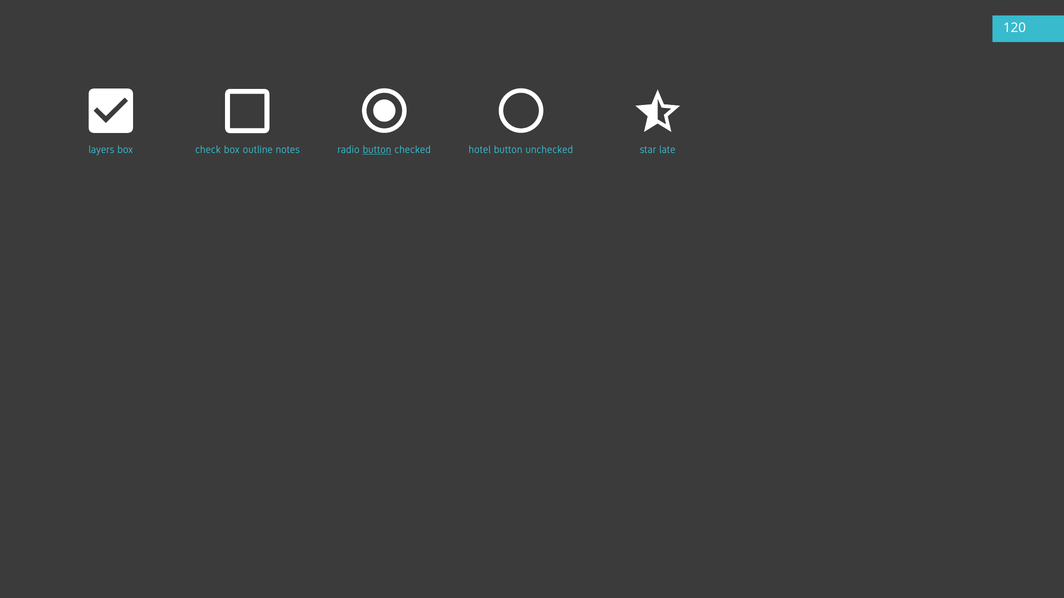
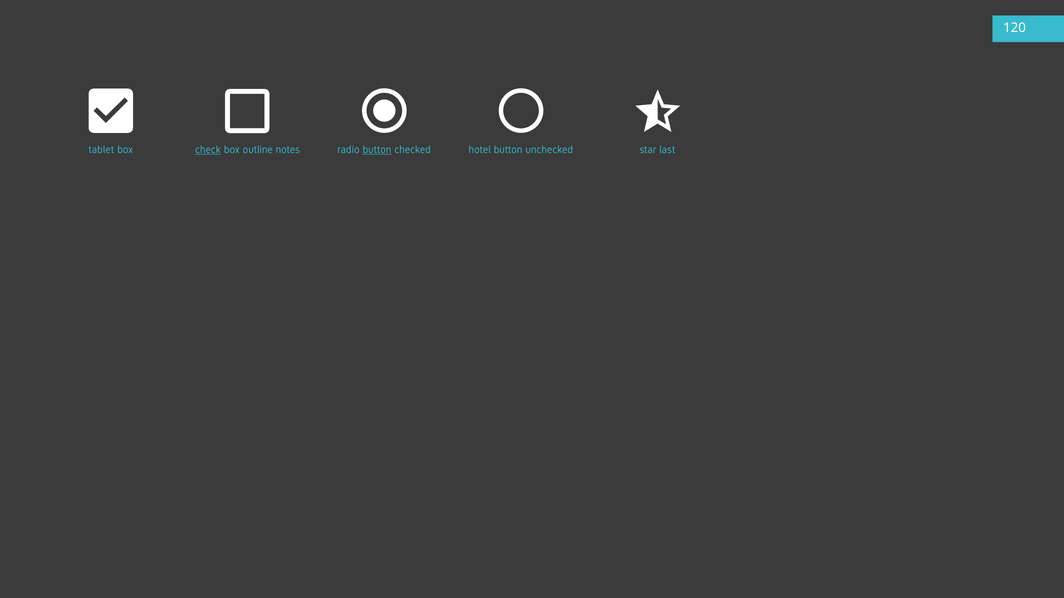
layers: layers -> tablet (101, 150)
check underline: none -> present (208, 150)
late: late -> last (667, 150)
